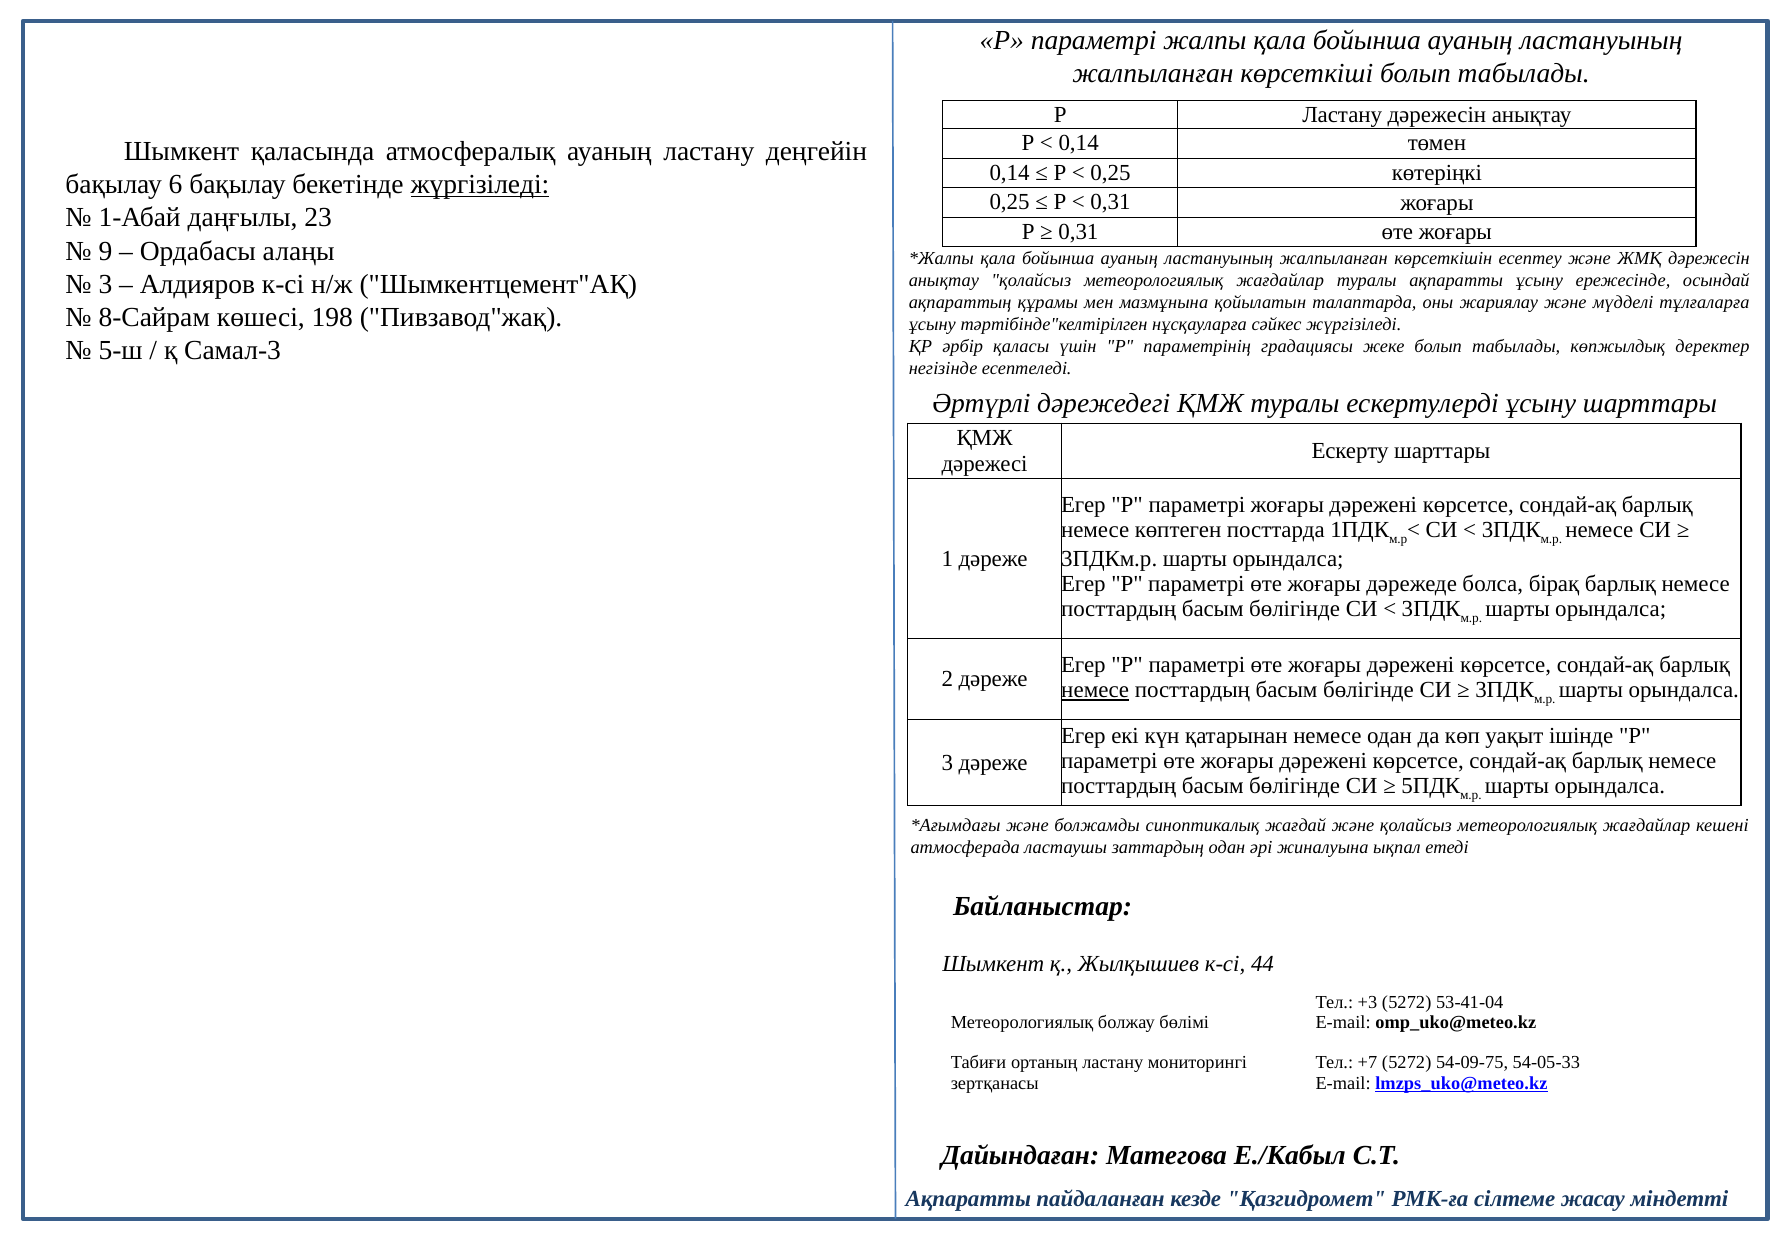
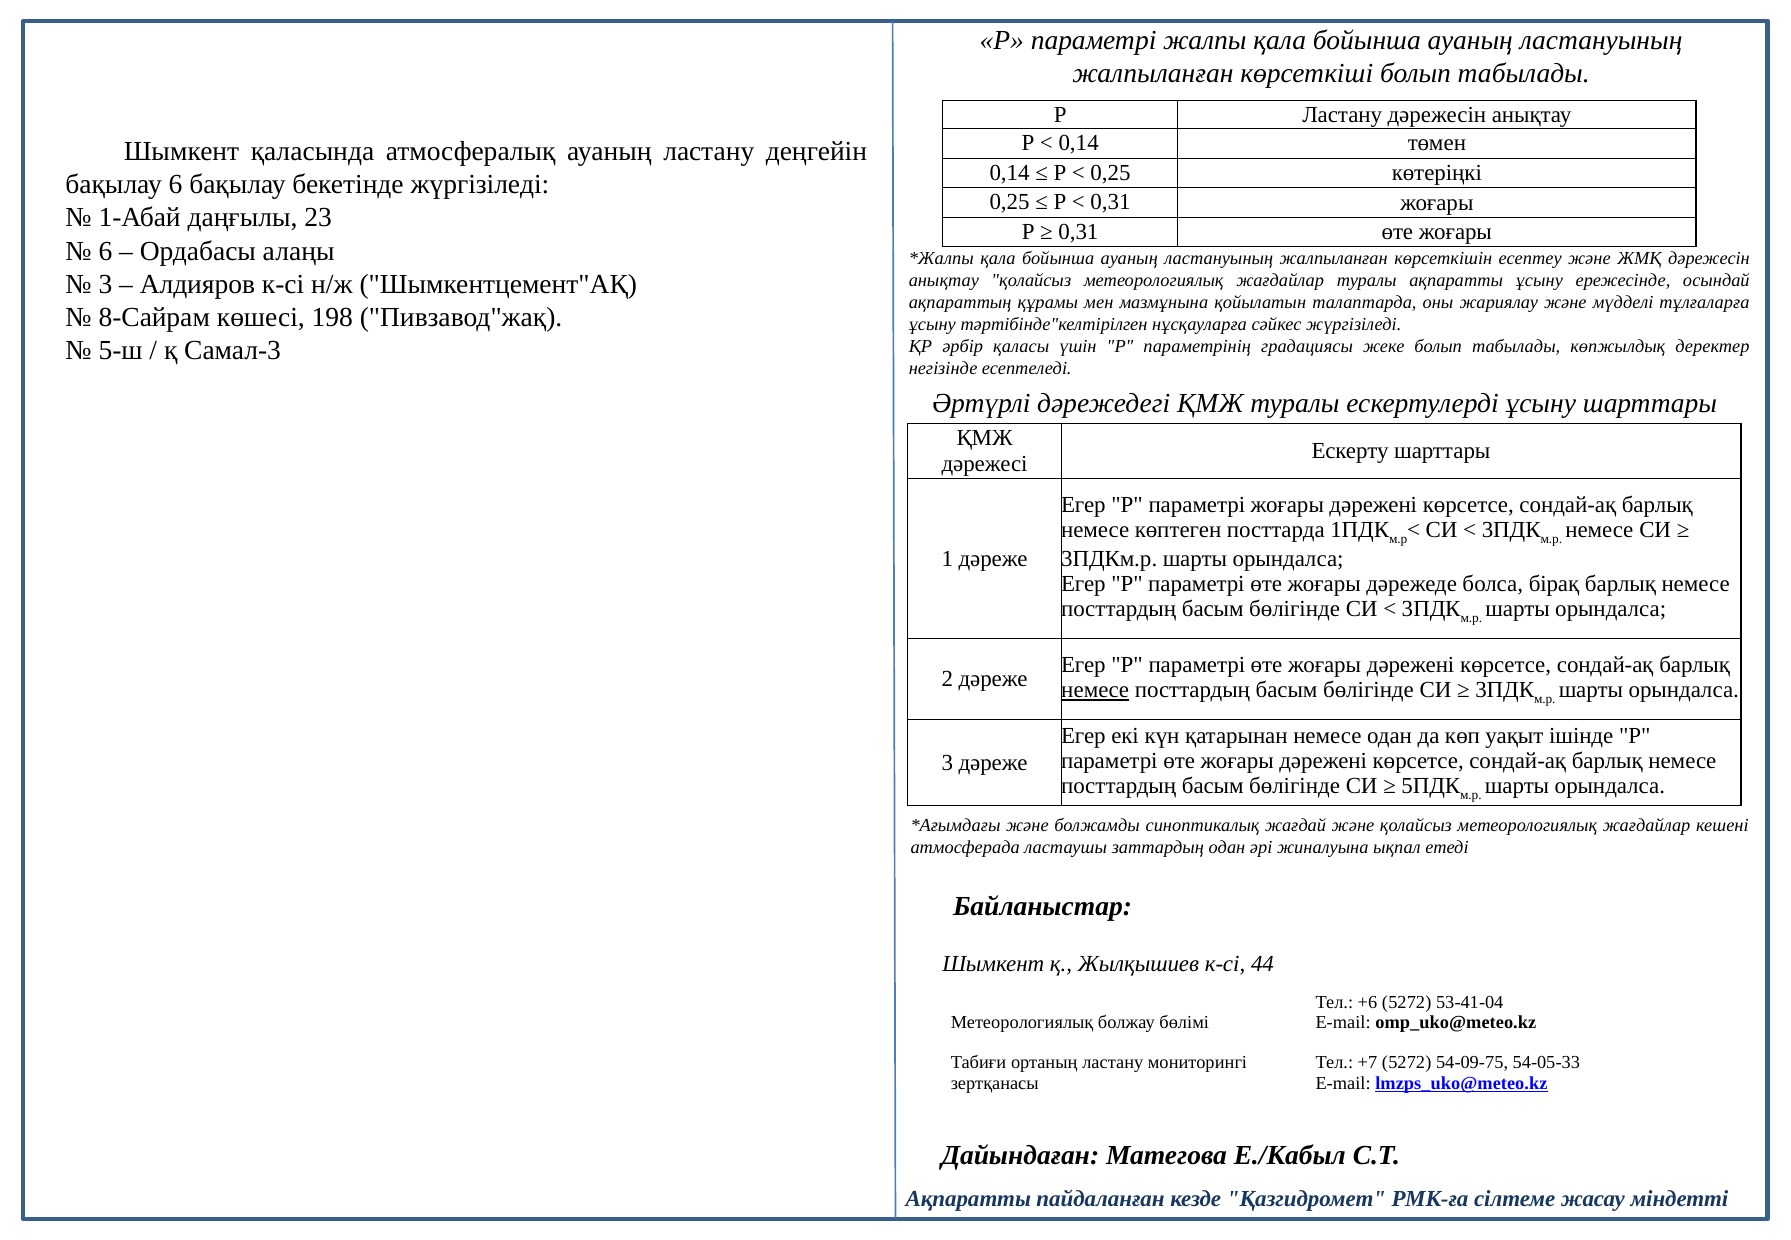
жүргізіледі underline: present -> none (480, 185)
9: 9 -> 6 (105, 251)
+3: +3 -> +6 (1367, 1002)
